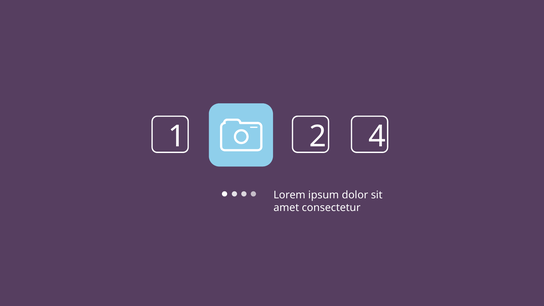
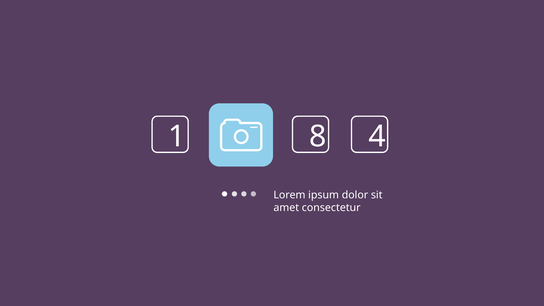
2: 2 -> 8 (318, 136)
